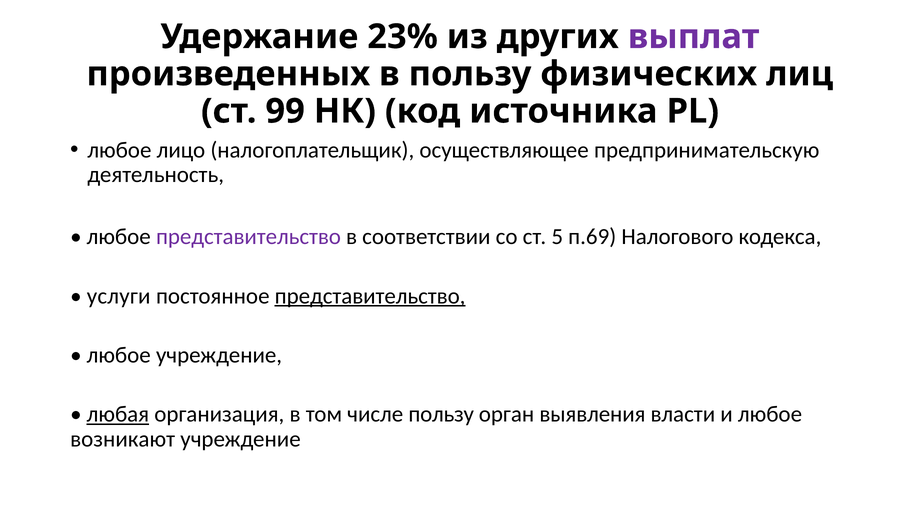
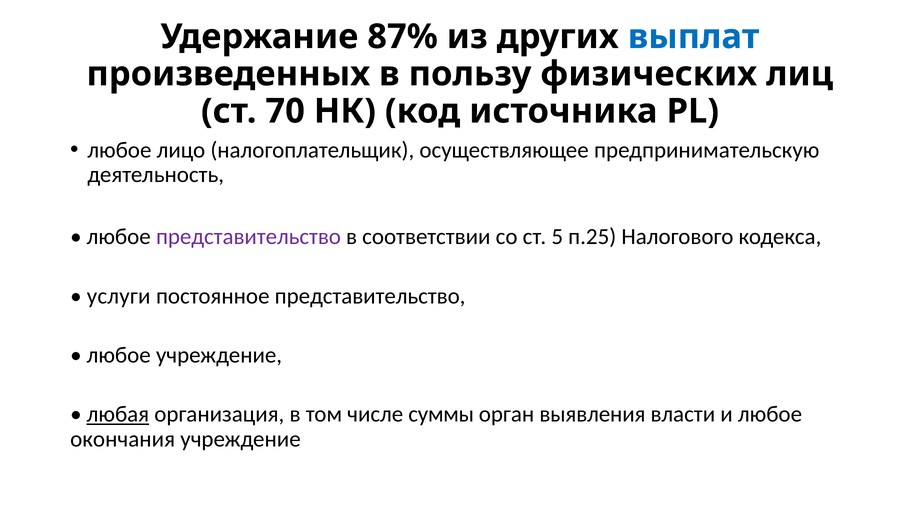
23%: 23% -> 87% (403, 37)
выплат colour: purple -> blue (694, 37)
99: 99 -> 70 (285, 111)
п.69: п.69 -> п.25 (592, 237)
представительство underline: present -> none (370, 296)
числе пользу: пользу -> суммы (441, 415)
возникают: возникают -> окончания (123, 440)
